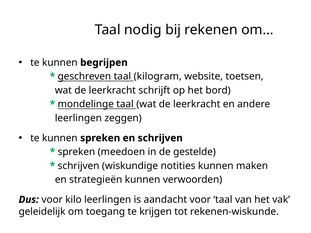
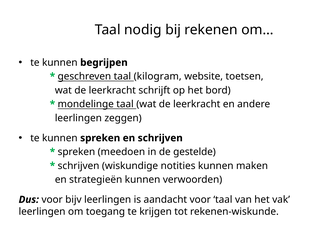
kilo: kilo -> bijv (73, 200)
geleidelijk: geleidelijk -> leerlingen (42, 212)
